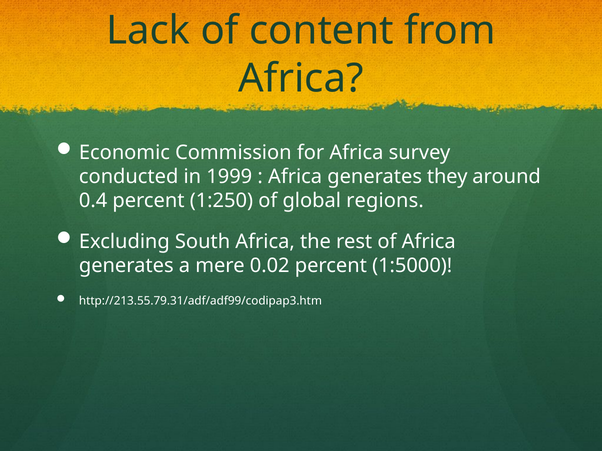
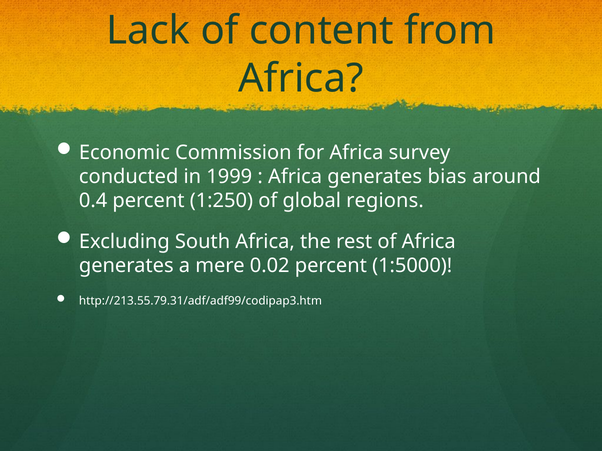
they: they -> bias (447, 177)
